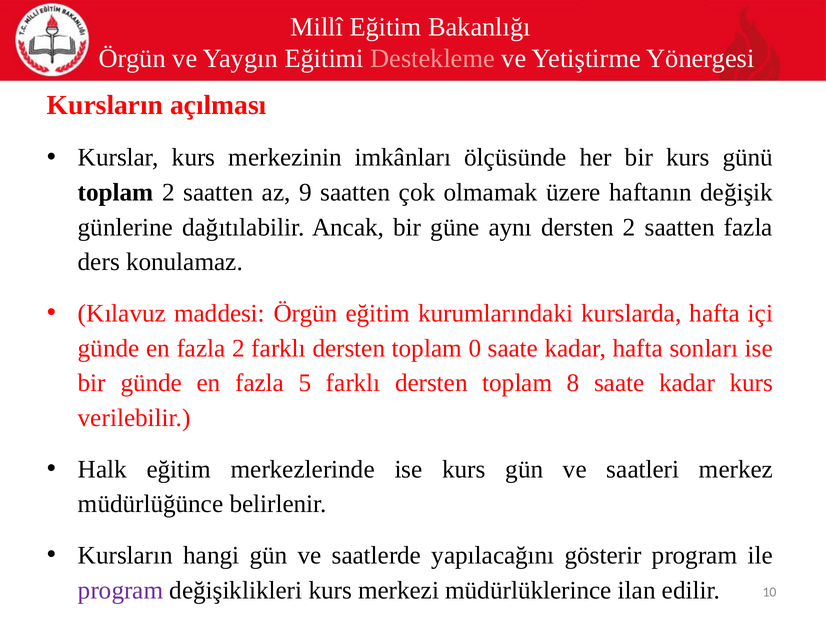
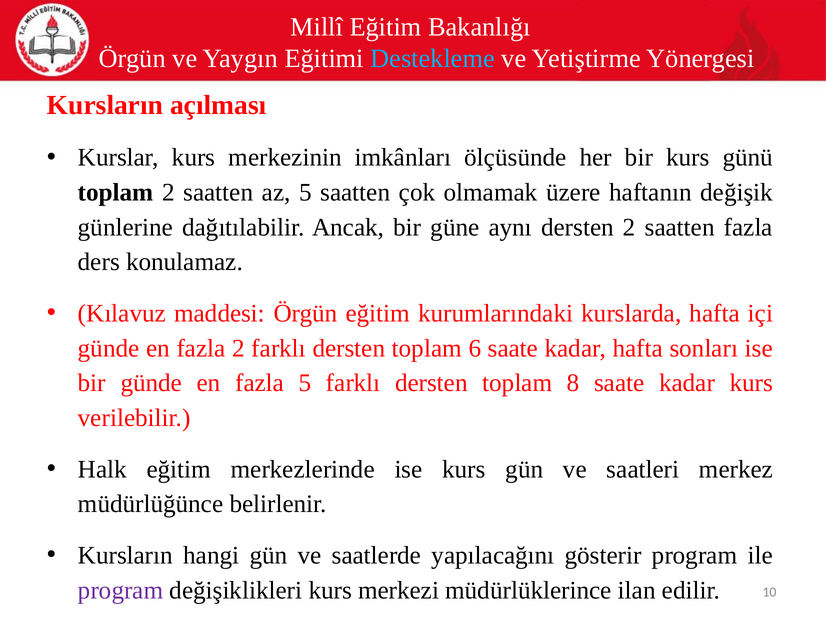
Destekleme colour: pink -> light blue (433, 59)
az 9: 9 -> 5 (306, 192)
0: 0 -> 6 (475, 348)
